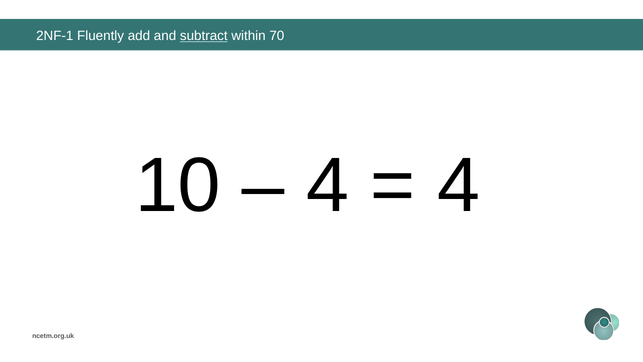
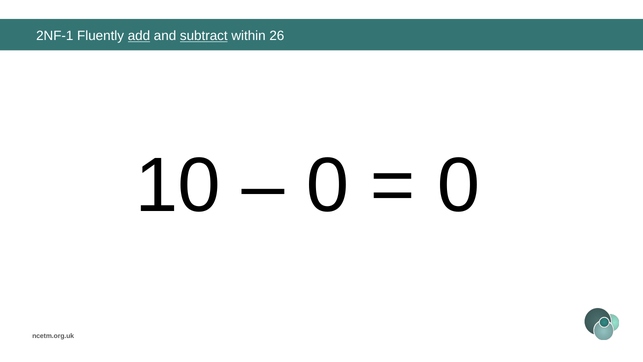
add underline: none -> present (139, 36)
70: 70 -> 26 (277, 36)
4: 4 -> 0 (328, 186)
4: 4 -> 0 (459, 186)
